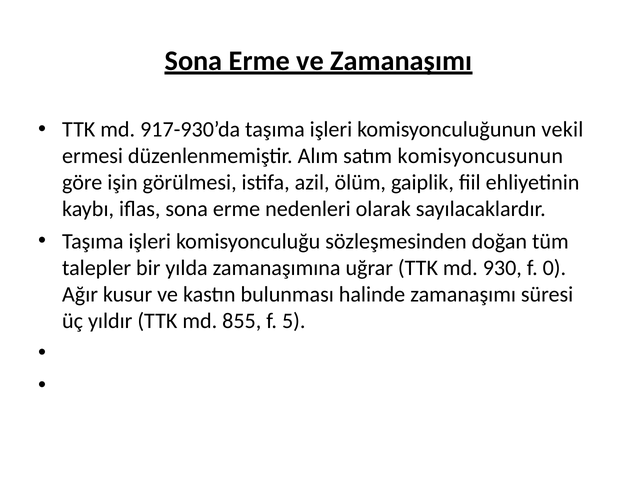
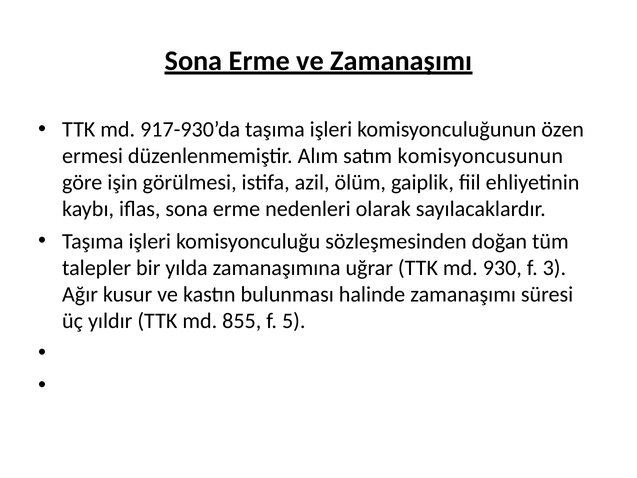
vekil: vekil -> özen (563, 129)
0: 0 -> 3 (554, 268)
